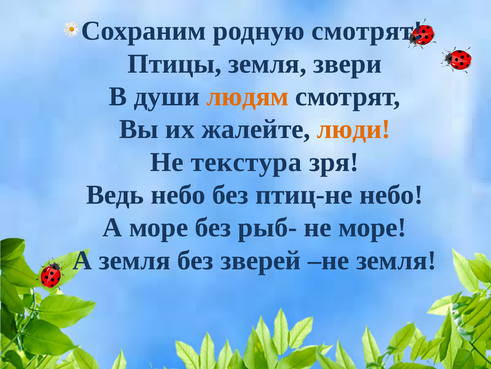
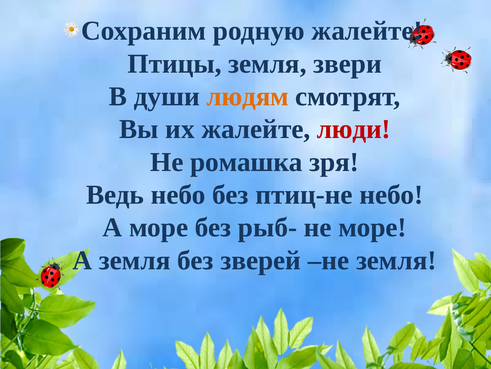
родную смотрят: смотрят -> жалейте (367, 31)
люди colour: orange -> red (354, 129)
текстура: текстура -> ромашка (246, 162)
